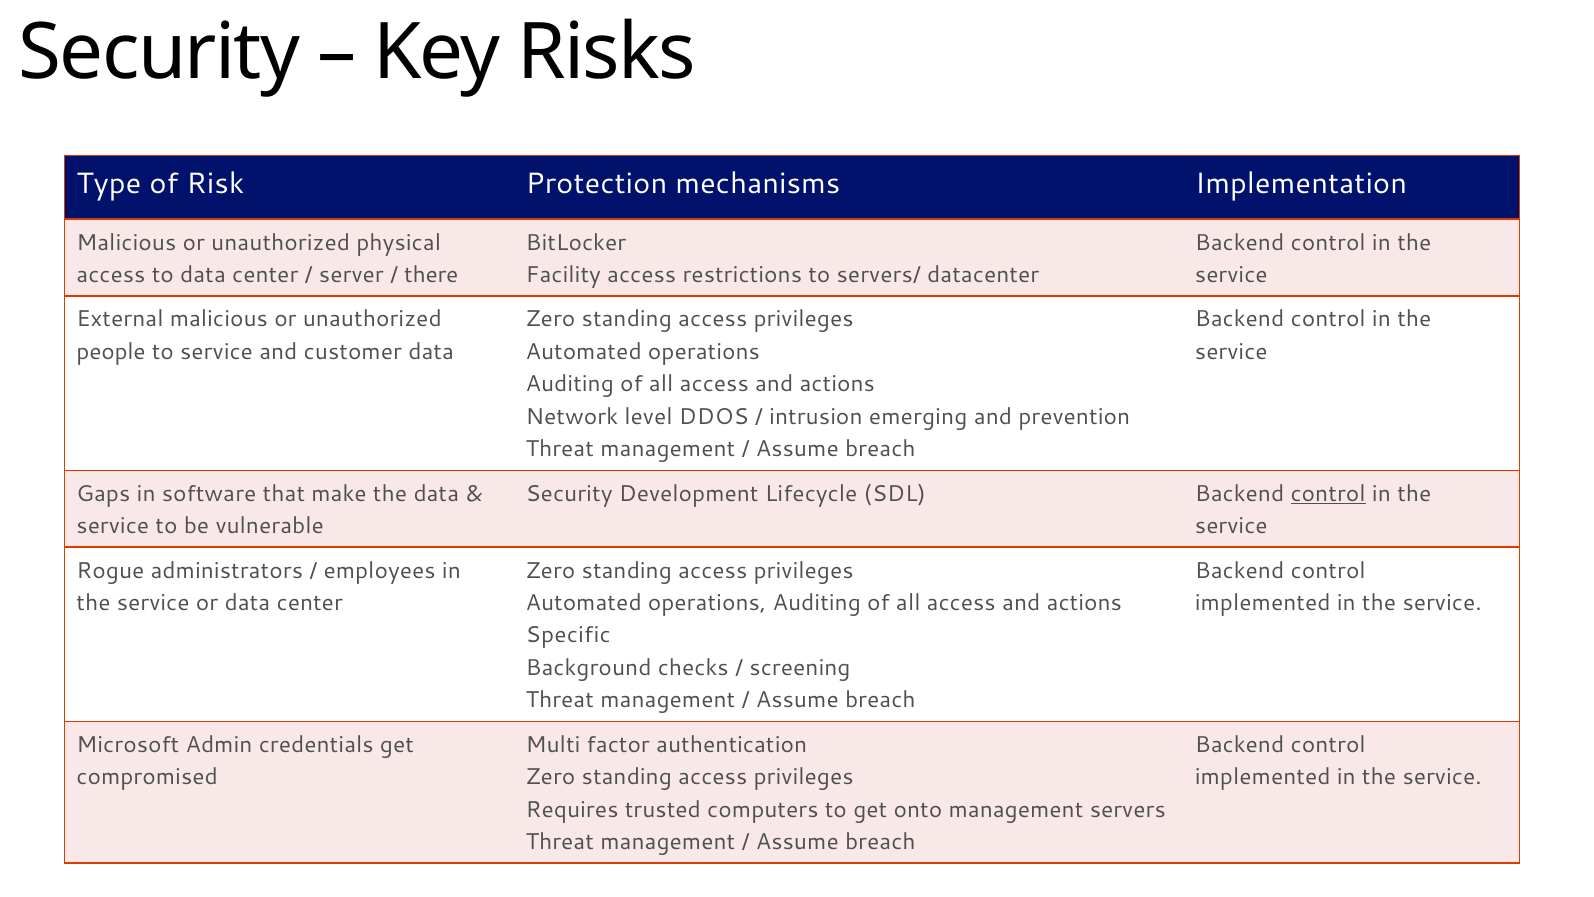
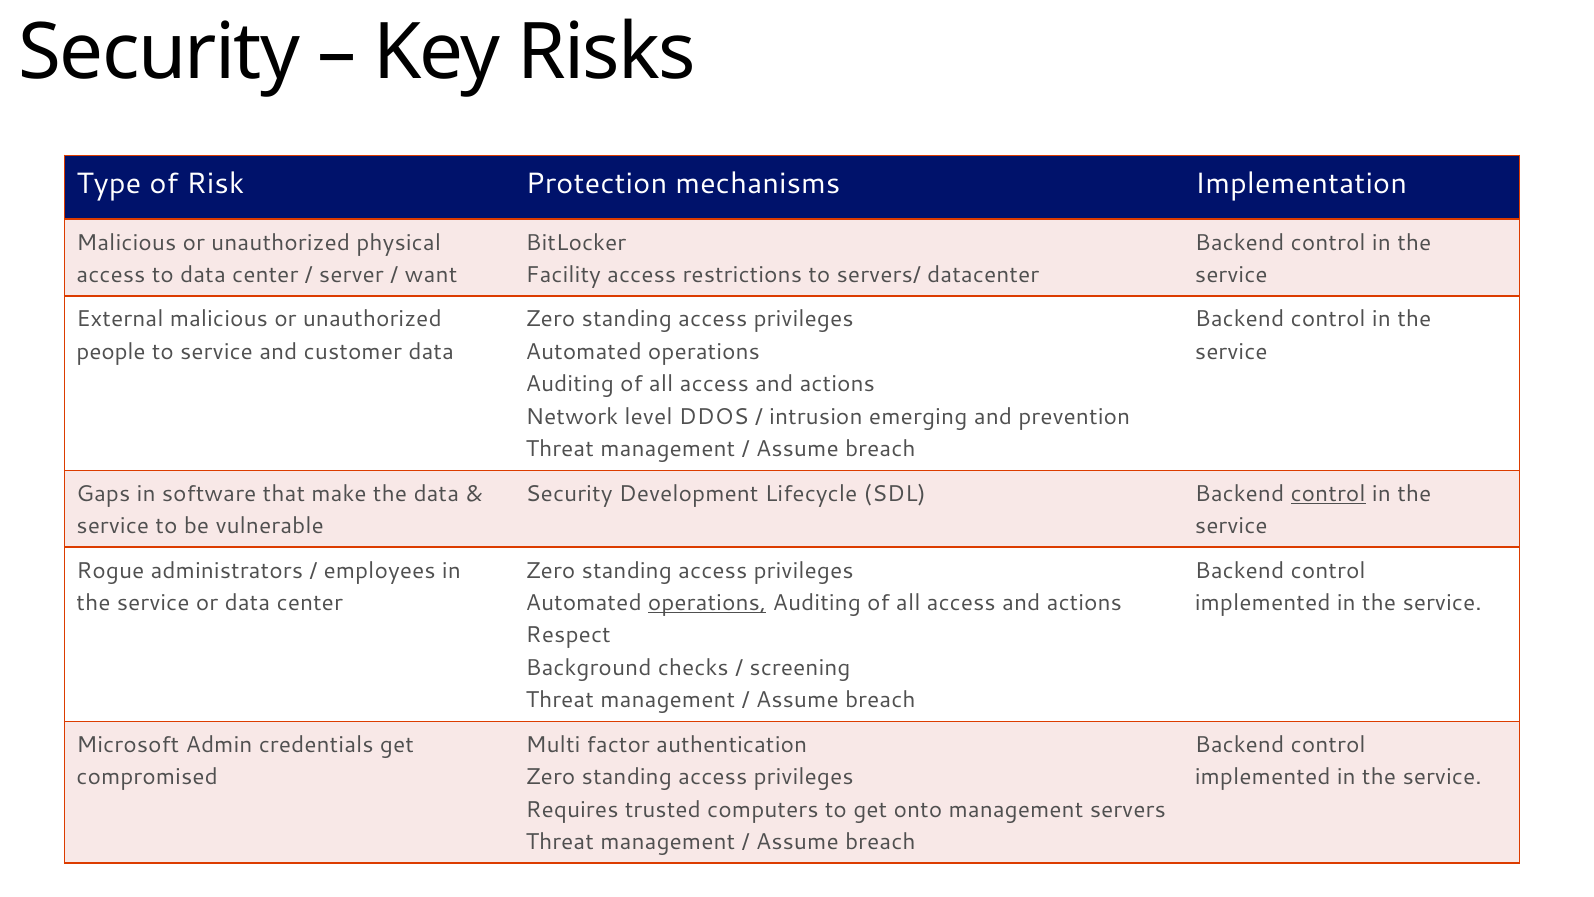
there: there -> want (431, 275)
operations underline: none -> present (707, 603)
Specific: Specific -> Respect (568, 635)
